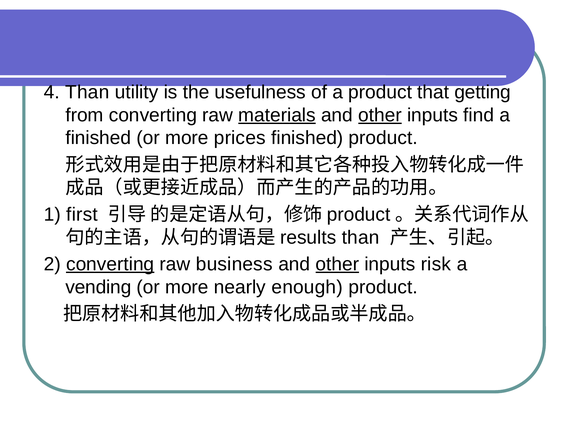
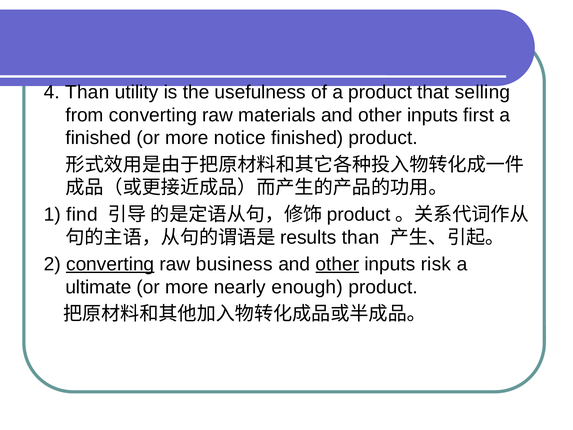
getting: getting -> selling (482, 92)
materials underline: present -> none (277, 115)
other underline: present -> none (380, 115)
find: find -> first (479, 115)
prices: prices -> notice (240, 138)
first: first -> find (82, 214)
vending: vending -> ultimate (98, 287)
